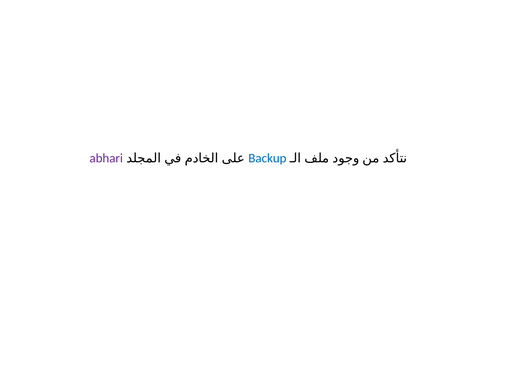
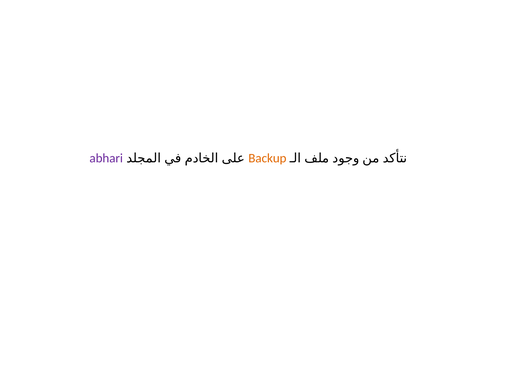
Backup colour: blue -> orange (267, 158)
